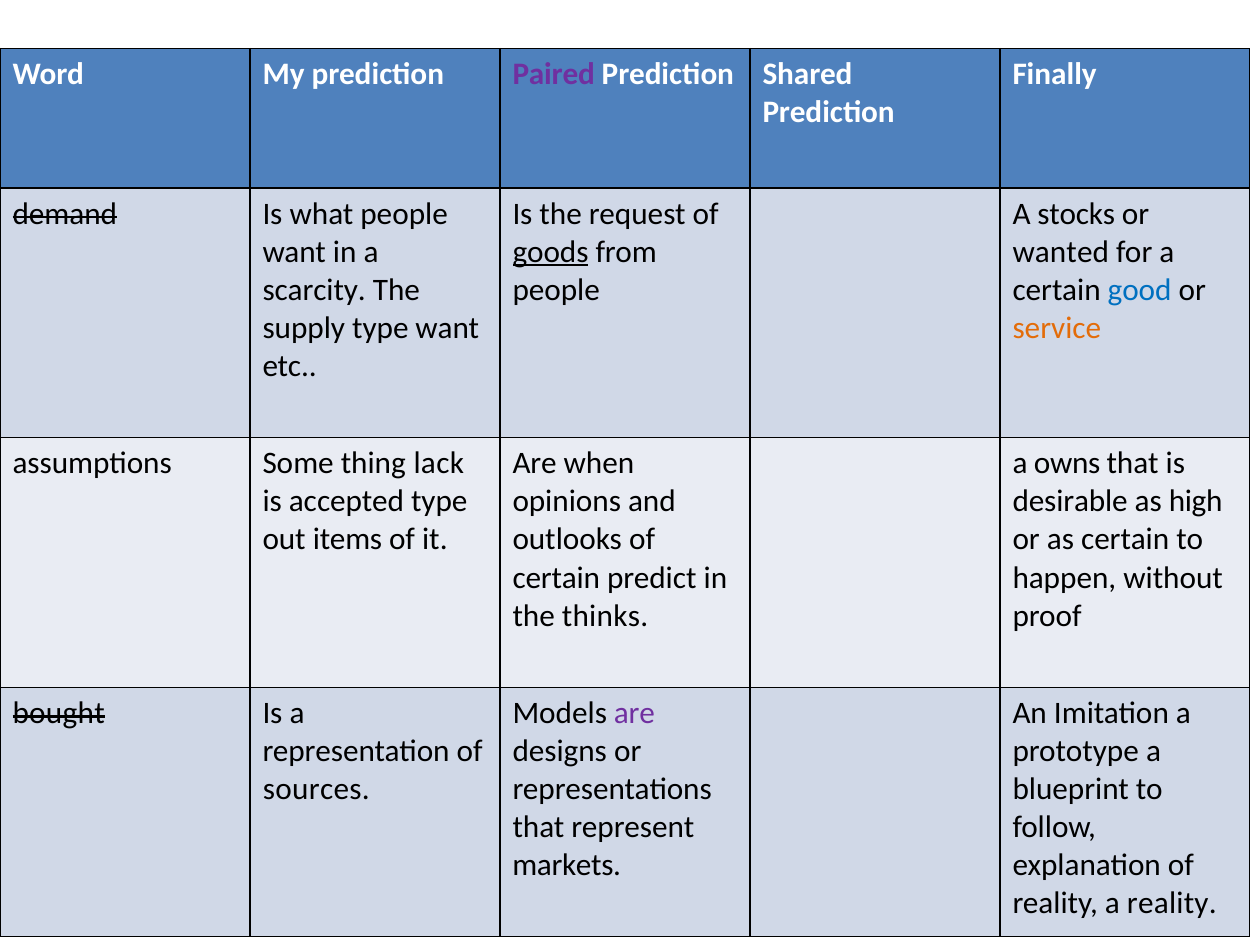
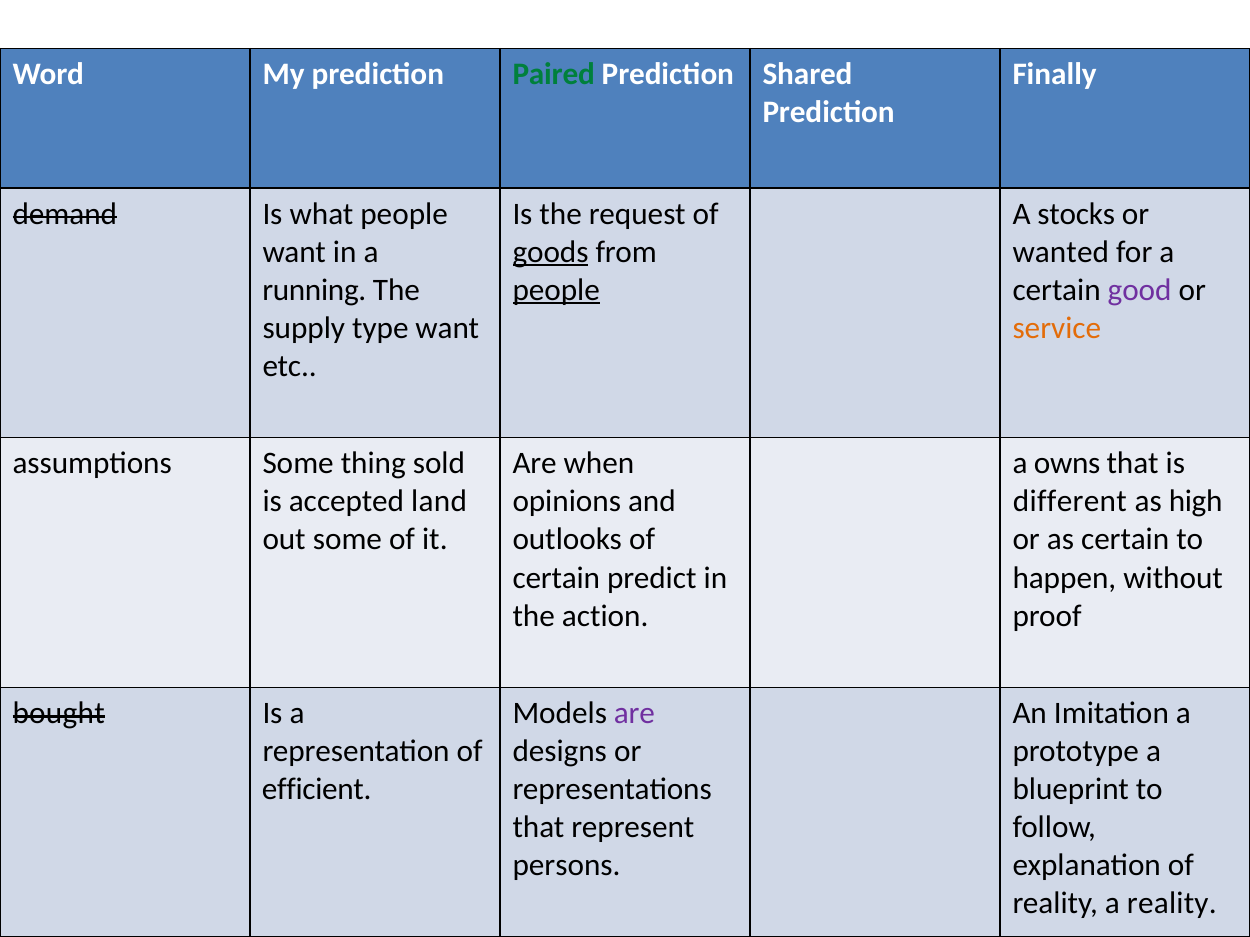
Paired colour: purple -> green (554, 74)
scarcity: scarcity -> running (314, 290)
people underline: none -> present (556, 290)
good colour: blue -> purple (1140, 290)
lack: lack -> sold (439, 464)
accepted type: type -> land (439, 502)
desirable: desirable -> different (1070, 502)
out items: items -> some (347, 540)
thinks: thinks -> action (605, 616)
sources: sources -> efficient (317, 790)
markets: markets -> persons (567, 866)
